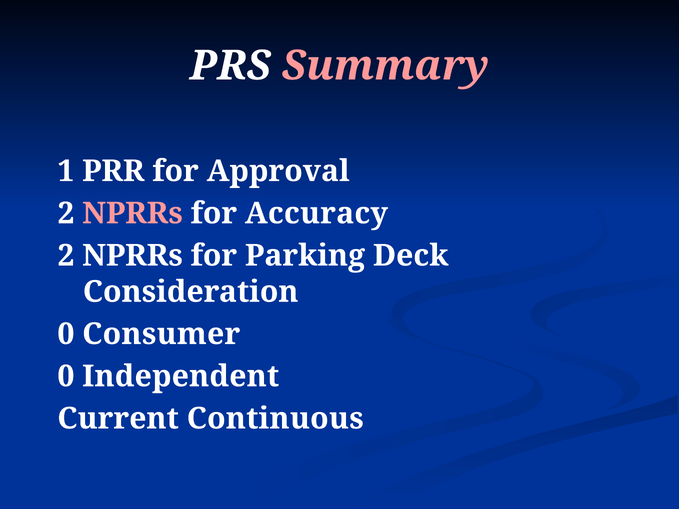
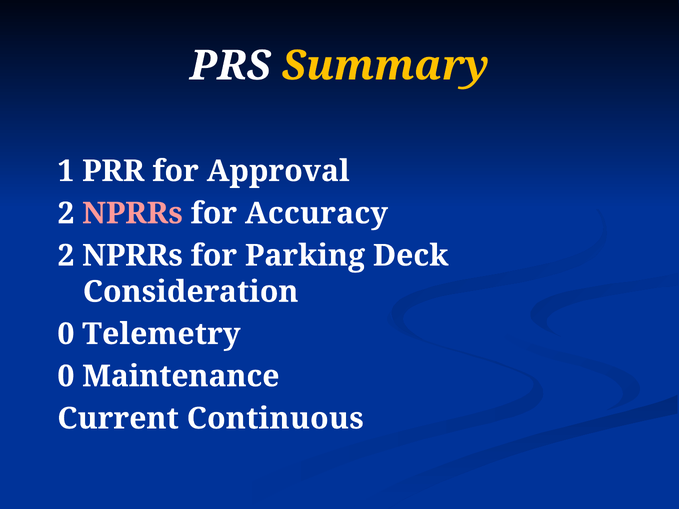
Summary colour: pink -> yellow (385, 66)
Consumer: Consumer -> Telemetry (161, 334)
Independent: Independent -> Maintenance (181, 376)
